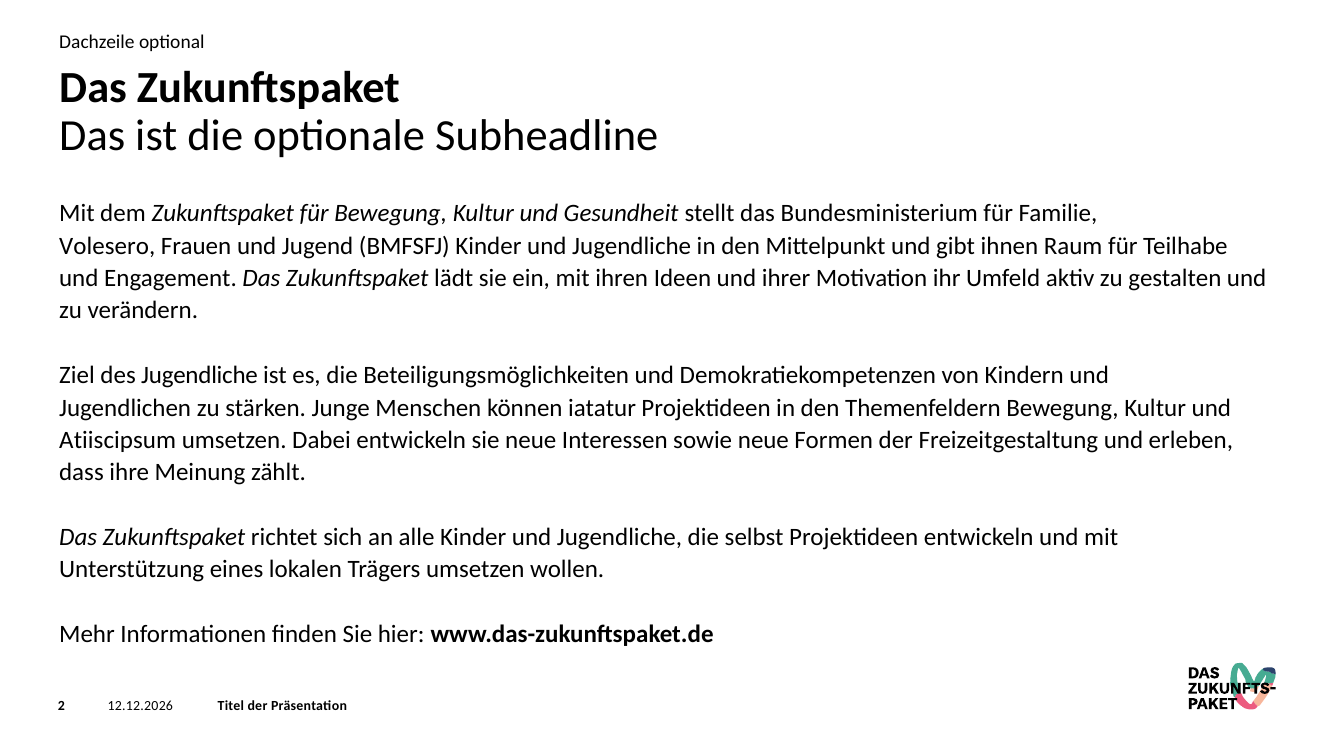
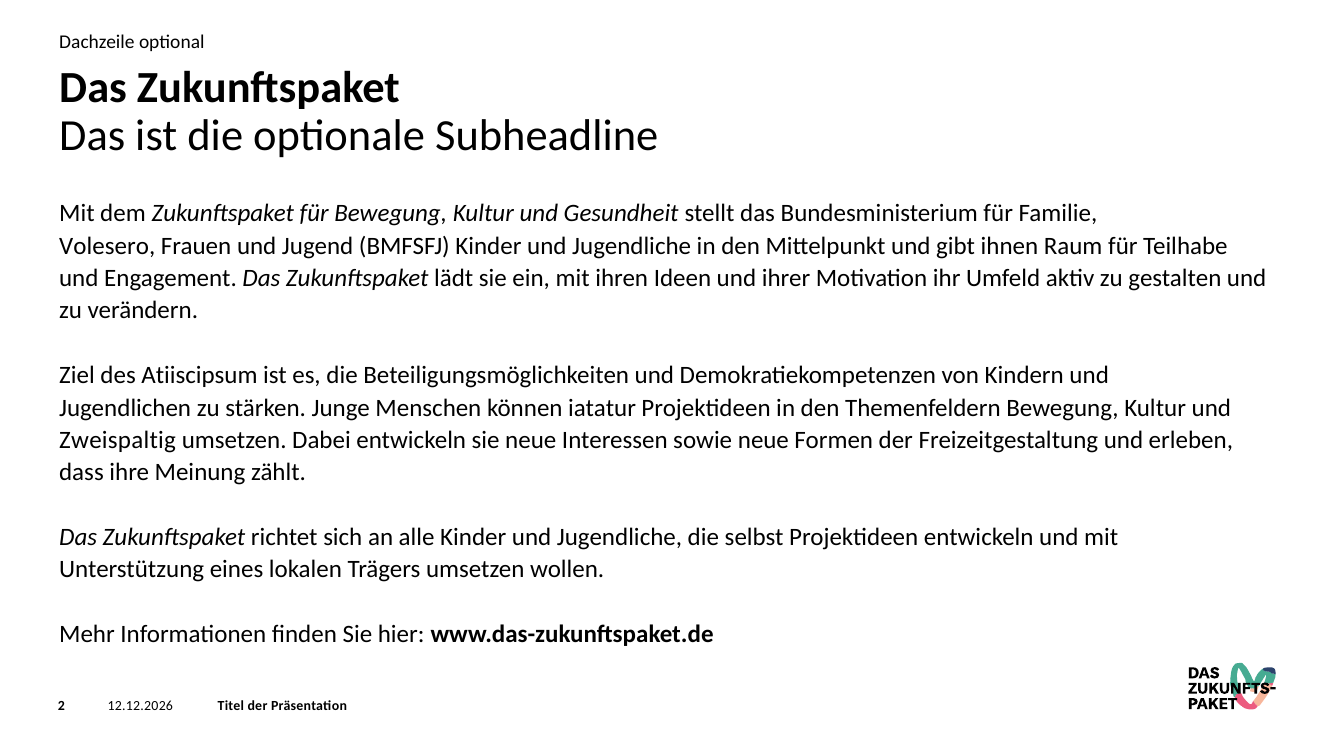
des Jugendliche: Jugendliche -> Atiiscipsum (199, 376)
Atiiscipsum: Atiiscipsum -> Zweispaltig (118, 440)
